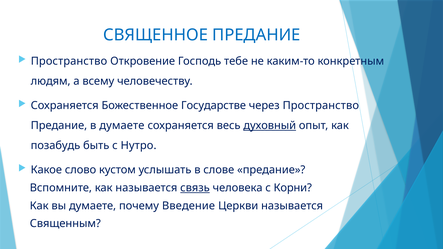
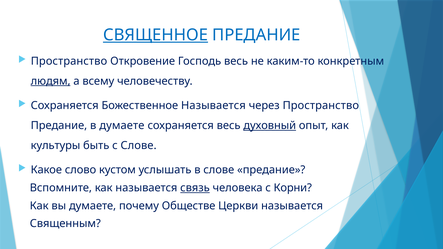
СВЯЩЕННОЕ underline: none -> present (155, 35)
Господь тебе: тебе -> весь (236, 61)
людям underline: none -> present (51, 81)
Божественное Государстве: Государстве -> Называется (213, 106)
позабудь: позабудь -> культуры (56, 146)
с Нутро: Нутро -> Слове (139, 146)
Введение: Введение -> Обществе (189, 206)
